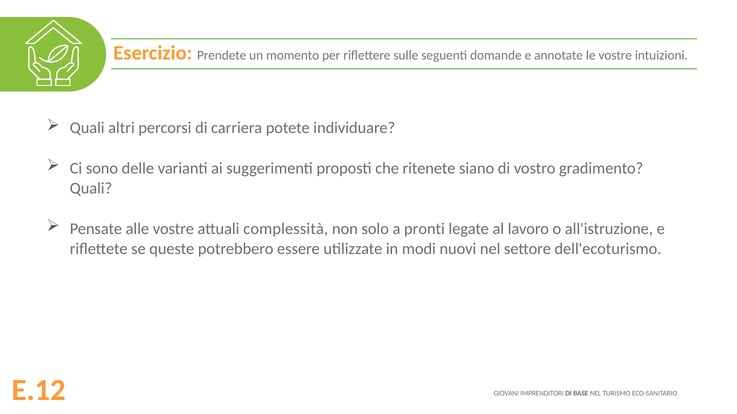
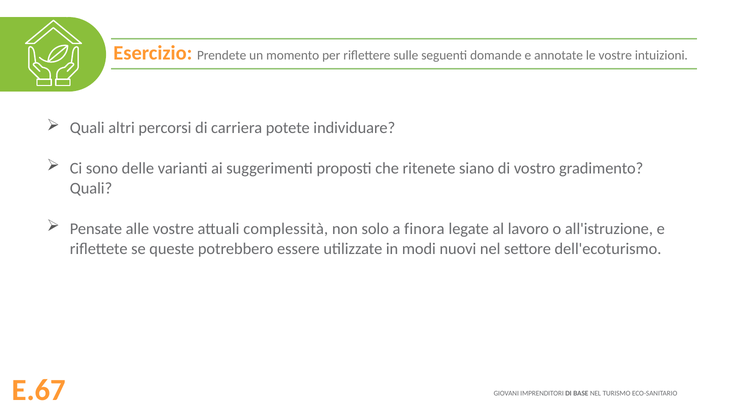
pronti: pronti -> finora (424, 229)
E.12: E.12 -> E.67 (39, 391)
